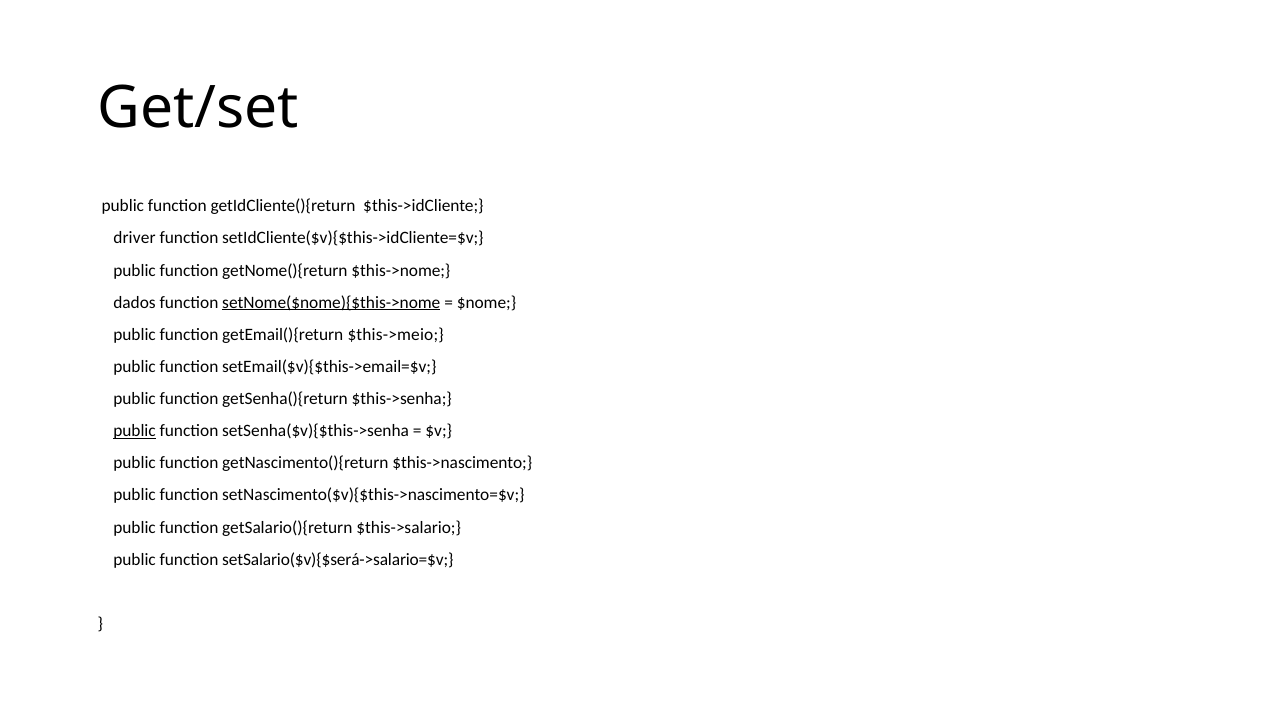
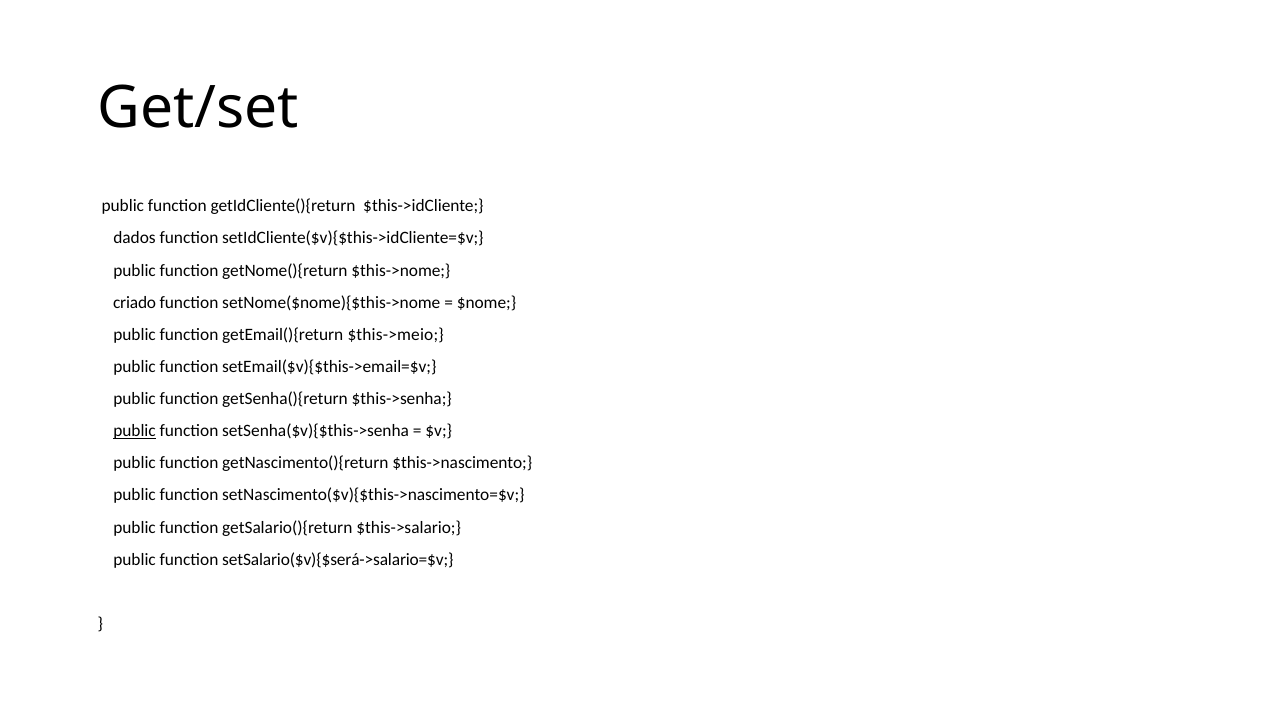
driver: driver -> dados (135, 238)
dados: dados -> criado (135, 302)
setNome($nome){$this->nome underline: present -> none (331, 302)
